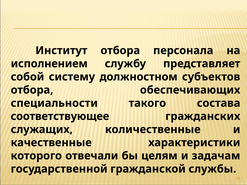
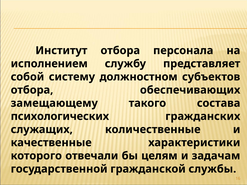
специальности: специальности -> замещающему (54, 103)
соответствующее: соответствующее -> психологических (60, 116)
